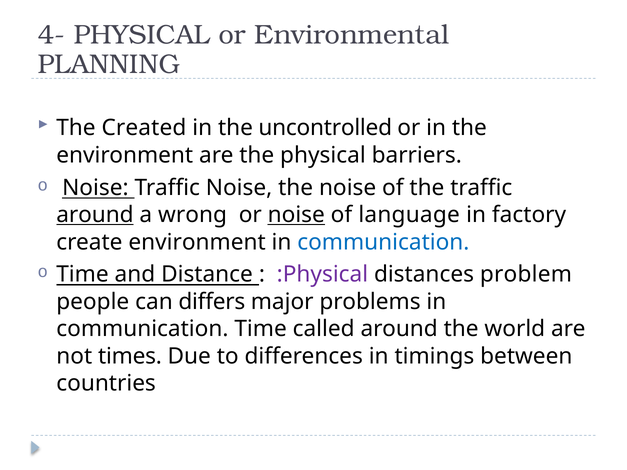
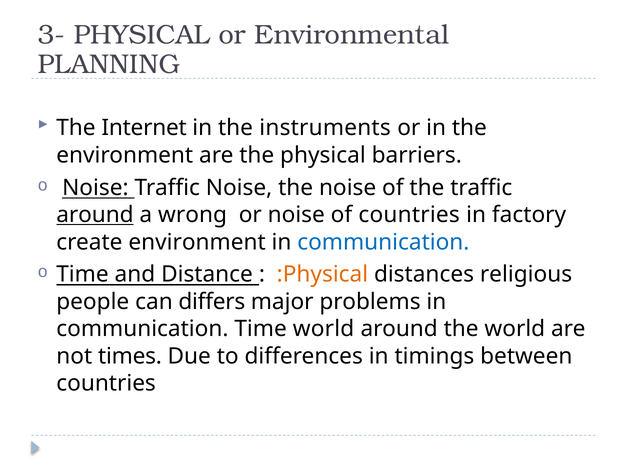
4-: 4- -> 3- (51, 35)
Created: Created -> Internet (144, 128)
uncontrolled: uncontrolled -> instruments (325, 128)
noise underline: present -> none (296, 215)
of language: language -> countries (409, 215)
:Physical colour: purple -> orange (322, 275)
problem: problem -> religious (526, 275)
Time called: called -> world (324, 329)
